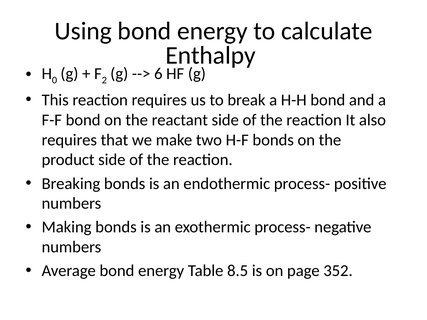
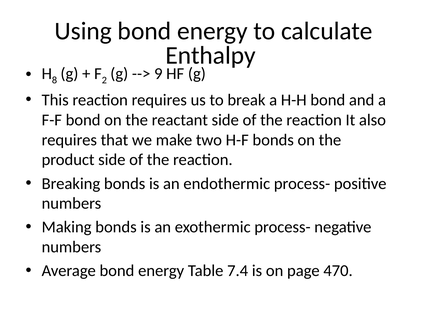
0: 0 -> 8 (55, 80)
6: 6 -> 9 (158, 74)
8.5: 8.5 -> 7.4 (238, 271)
352: 352 -> 470 (338, 271)
